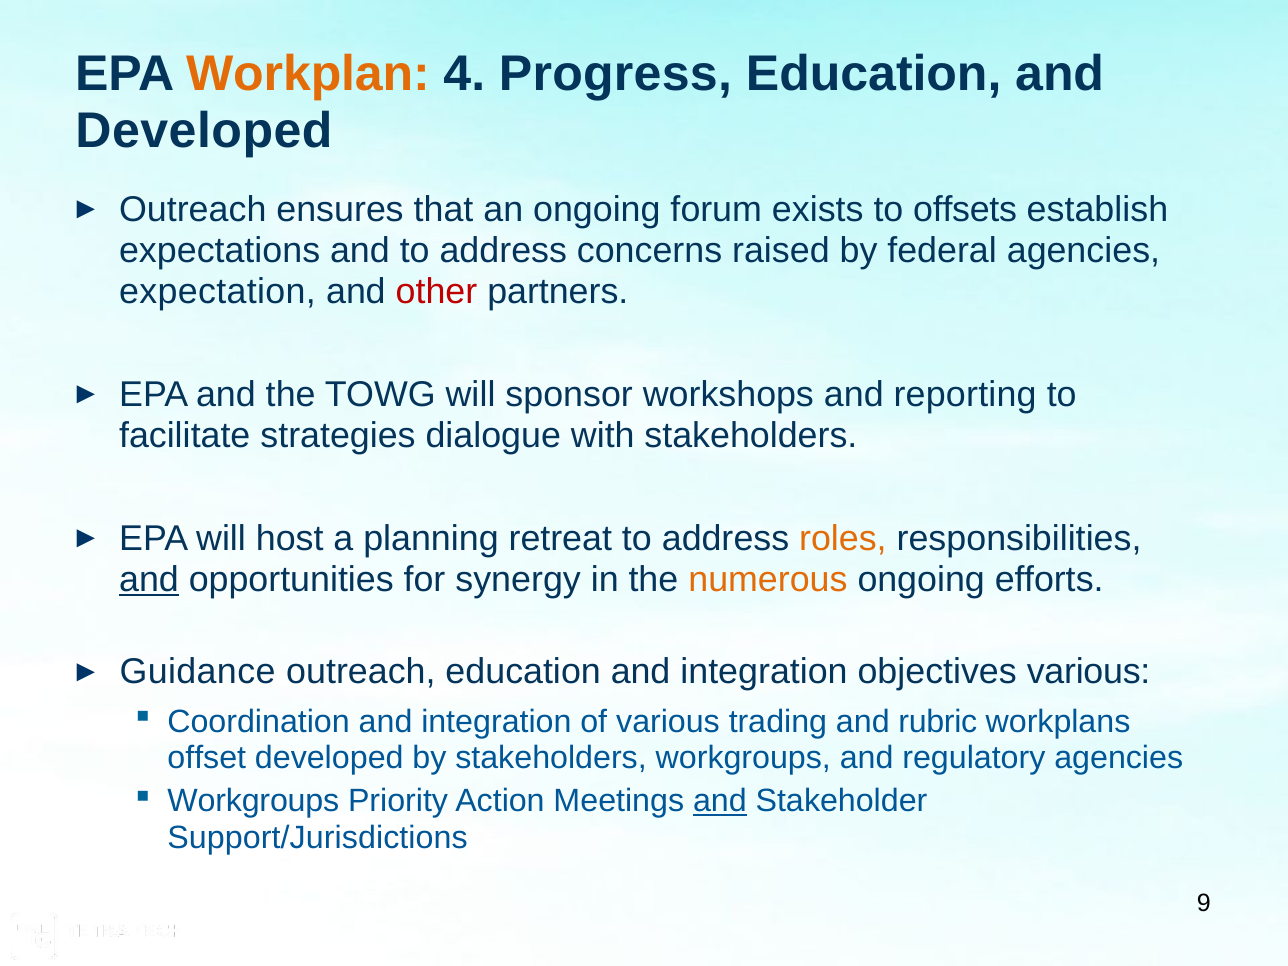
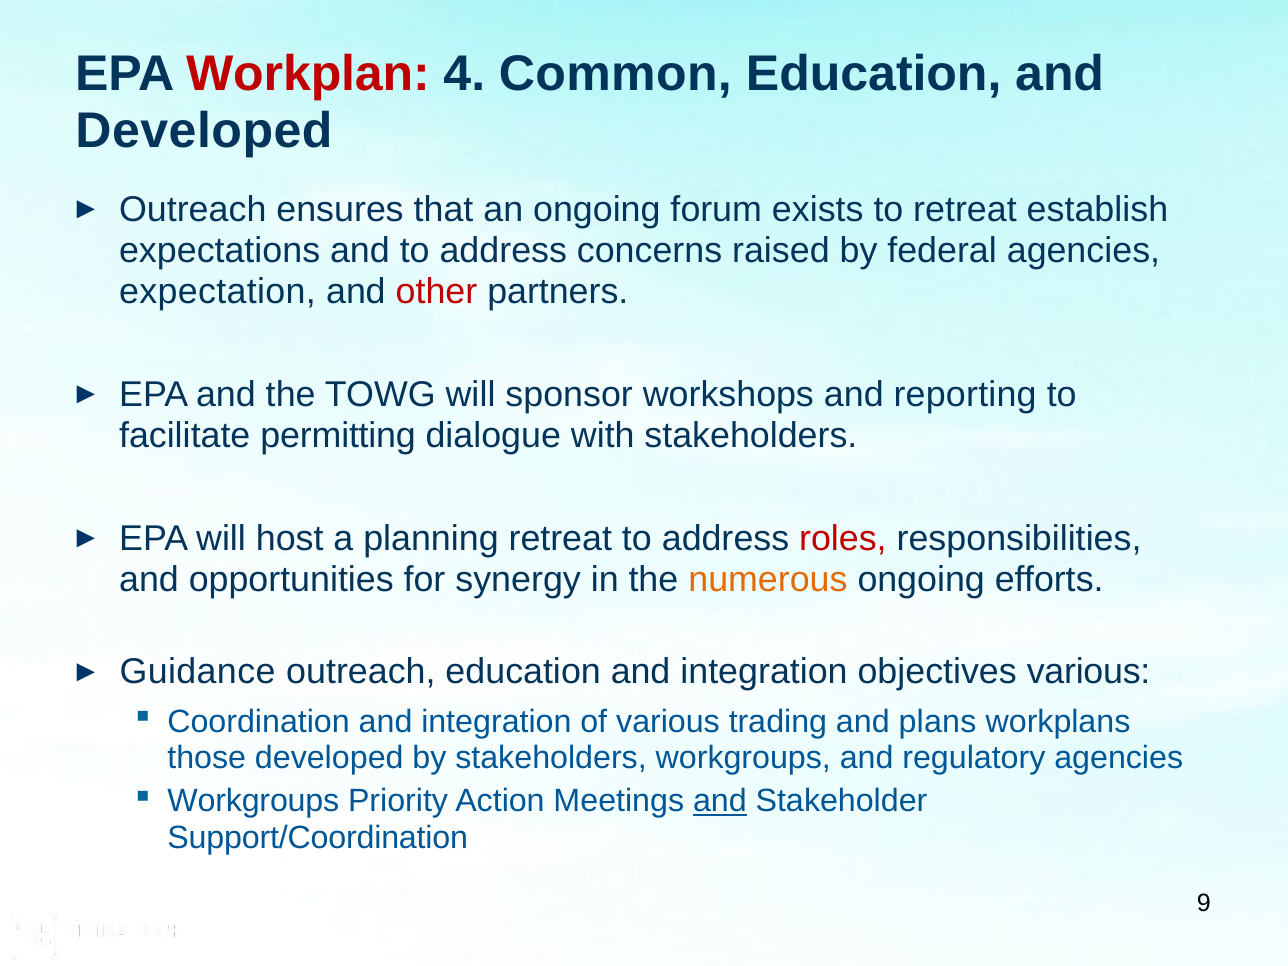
Workplan colour: orange -> red (308, 74)
Progress: Progress -> Common (615, 74)
to offsets: offsets -> retreat (965, 210)
strategies: strategies -> permitting (338, 435)
roles colour: orange -> red (843, 538)
and underline: present -> none (149, 579)
rubric: rubric -> plans (938, 721)
offset: offset -> those (207, 758)
Support/Jurisdictions: Support/Jurisdictions -> Support/Coordination (318, 838)
